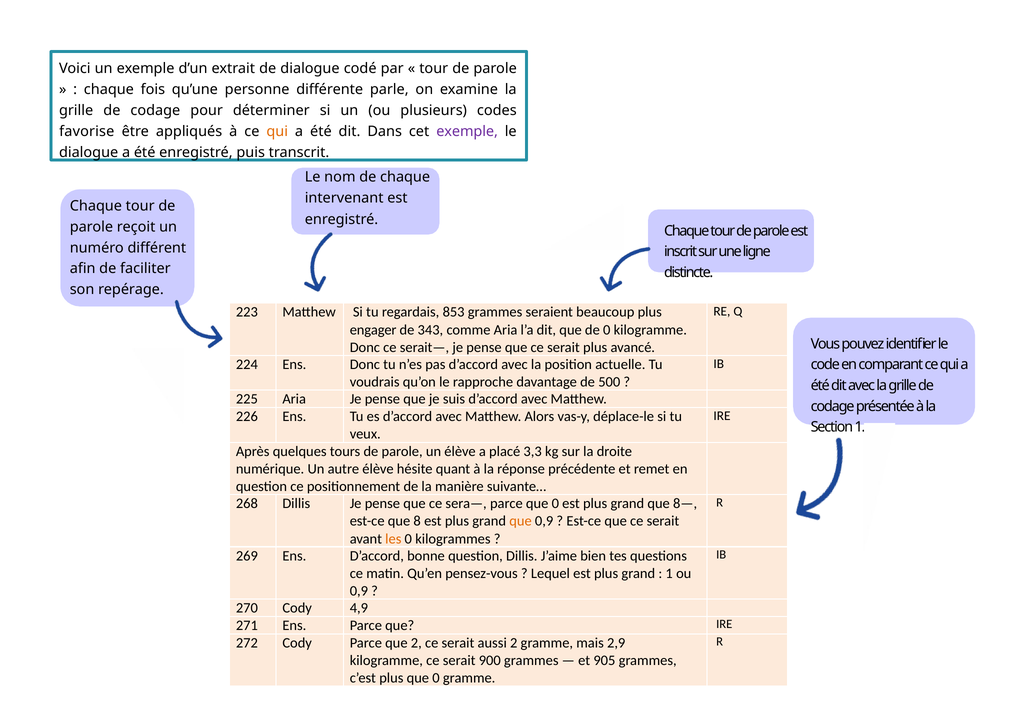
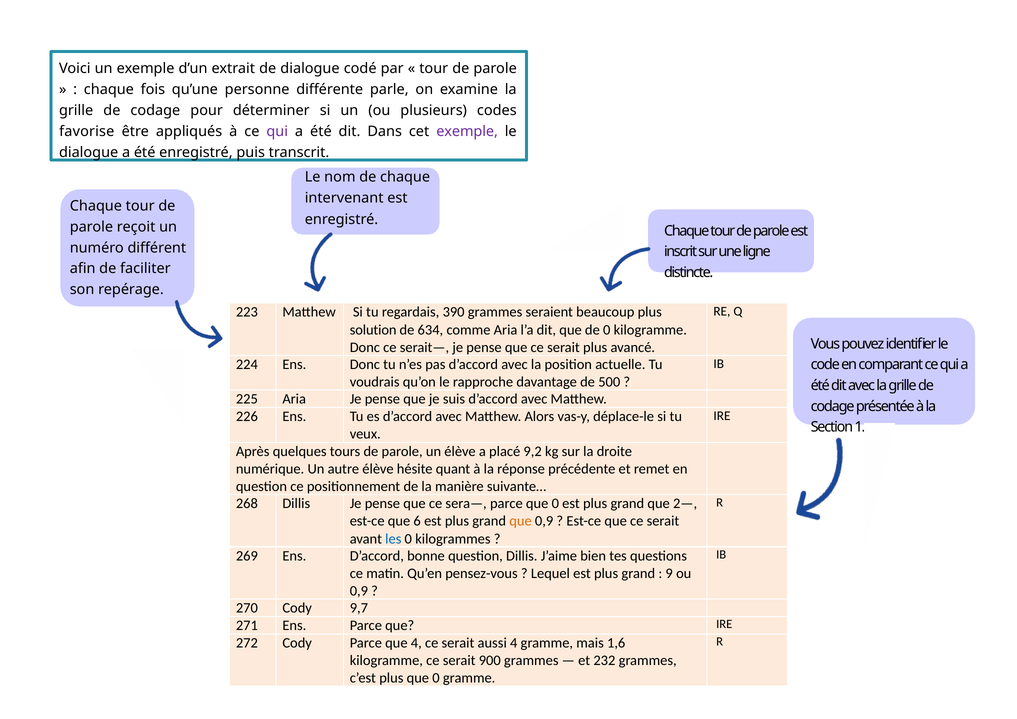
qui colour: orange -> purple (277, 131)
853: 853 -> 390 (454, 312)
engager: engager -> solution (373, 330)
343: 343 -> 634 (430, 330)
3,3: 3,3 -> 9,2 (533, 452)
8—: 8— -> 2— (685, 504)
8: 8 -> 6 (417, 521)
les colour: orange -> blue (393, 539)
1: 1 -> 9 (669, 574)
4,9: 4,9 -> 9,7 (359, 608)
que 2: 2 -> 4 (416, 643)
aussi 2: 2 -> 4 (514, 643)
2,9: 2,9 -> 1,6 (616, 643)
905: 905 -> 232 (604, 661)
